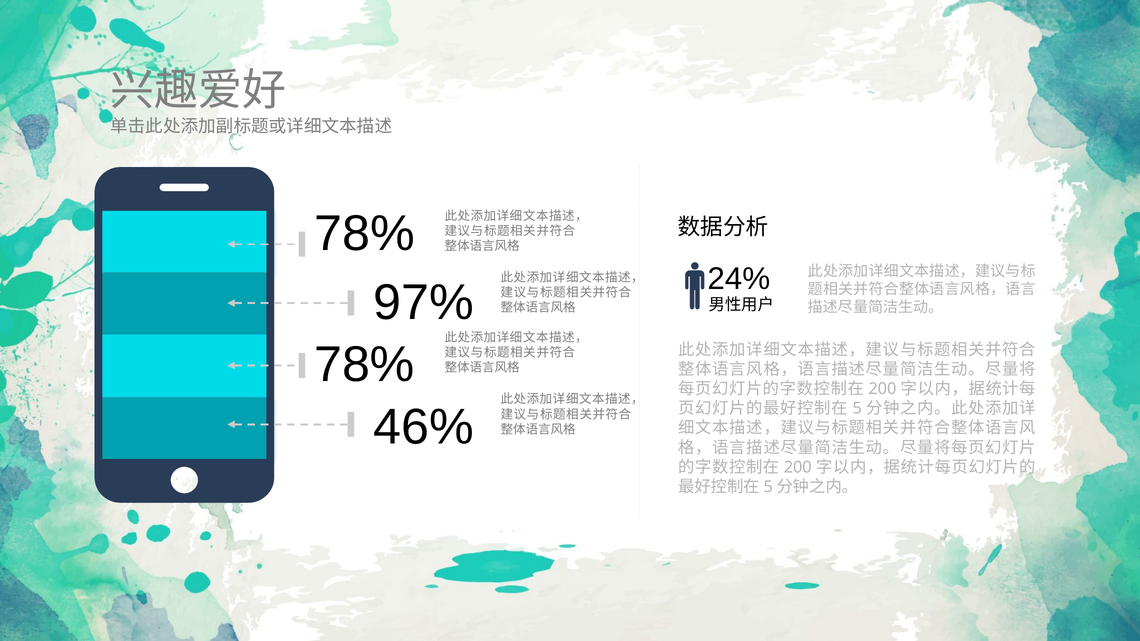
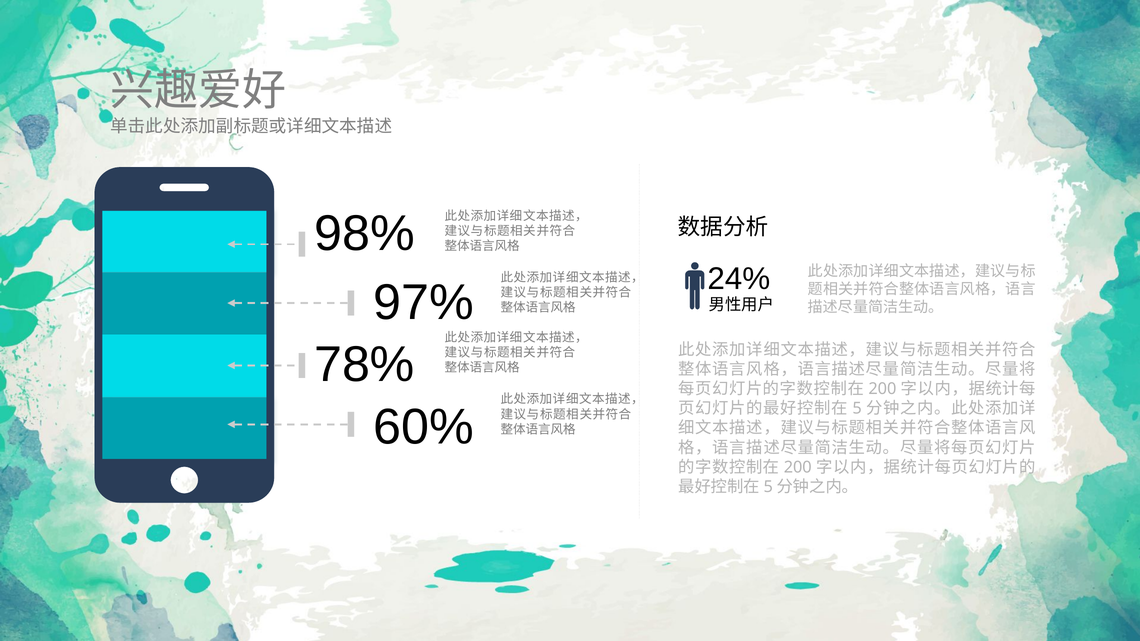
78%: 78% -> 98% (364, 234)
46%: 46% -> 60% (423, 427)
